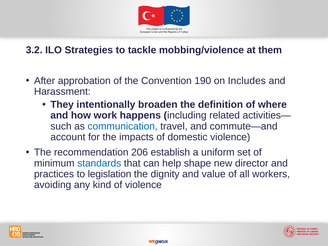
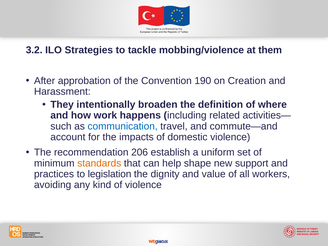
Includes: Includes -> Creation (247, 81)
standards colour: blue -> orange (99, 163)
director: director -> support (252, 163)
